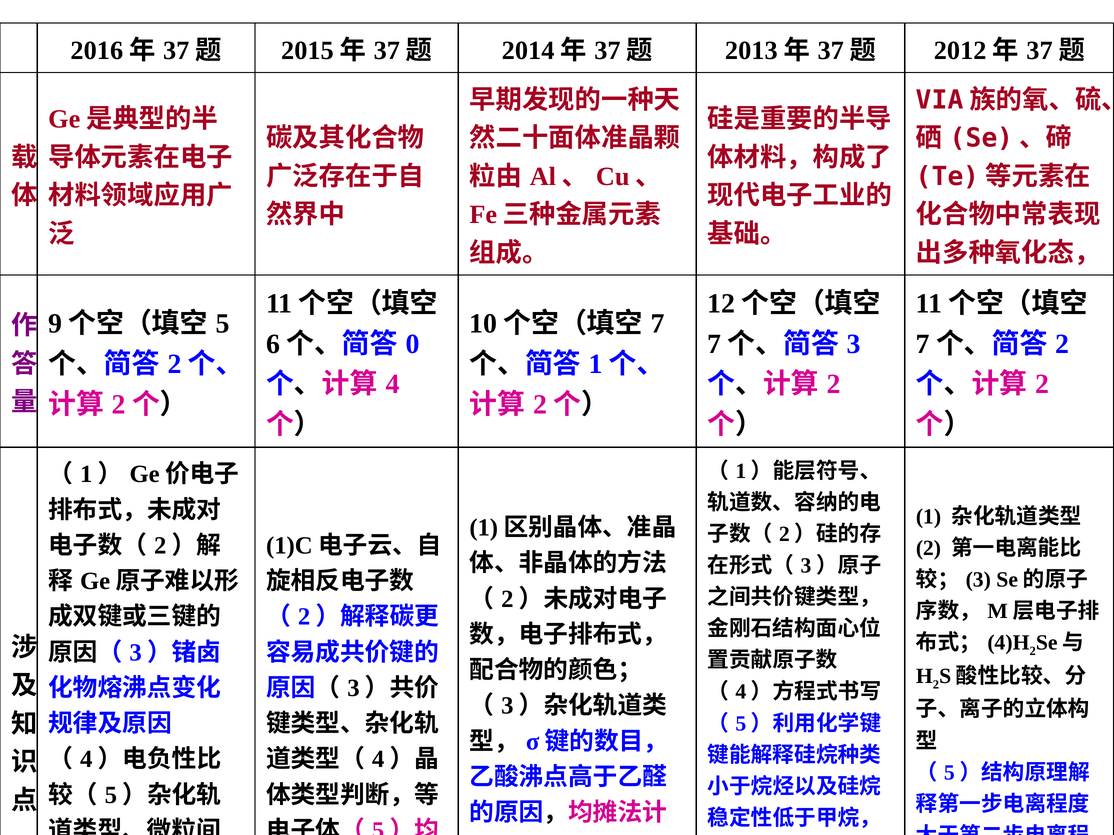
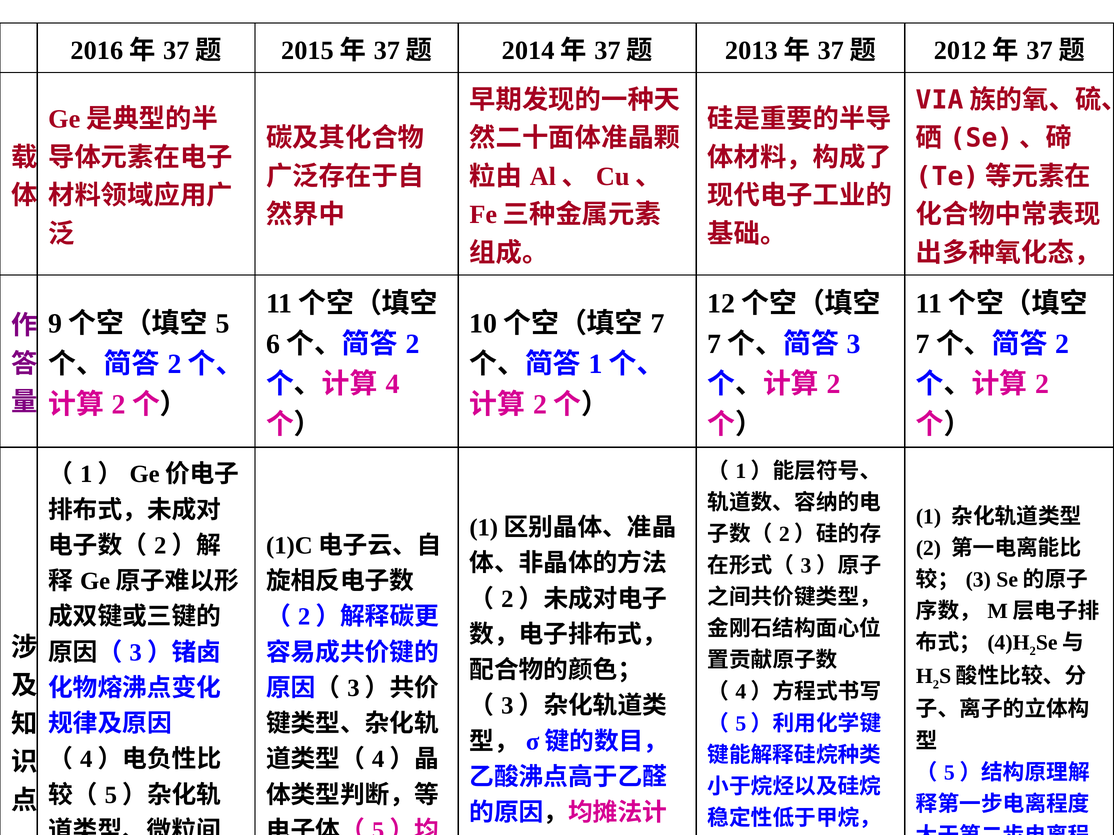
0: 0 -> 2 (413, 344)
